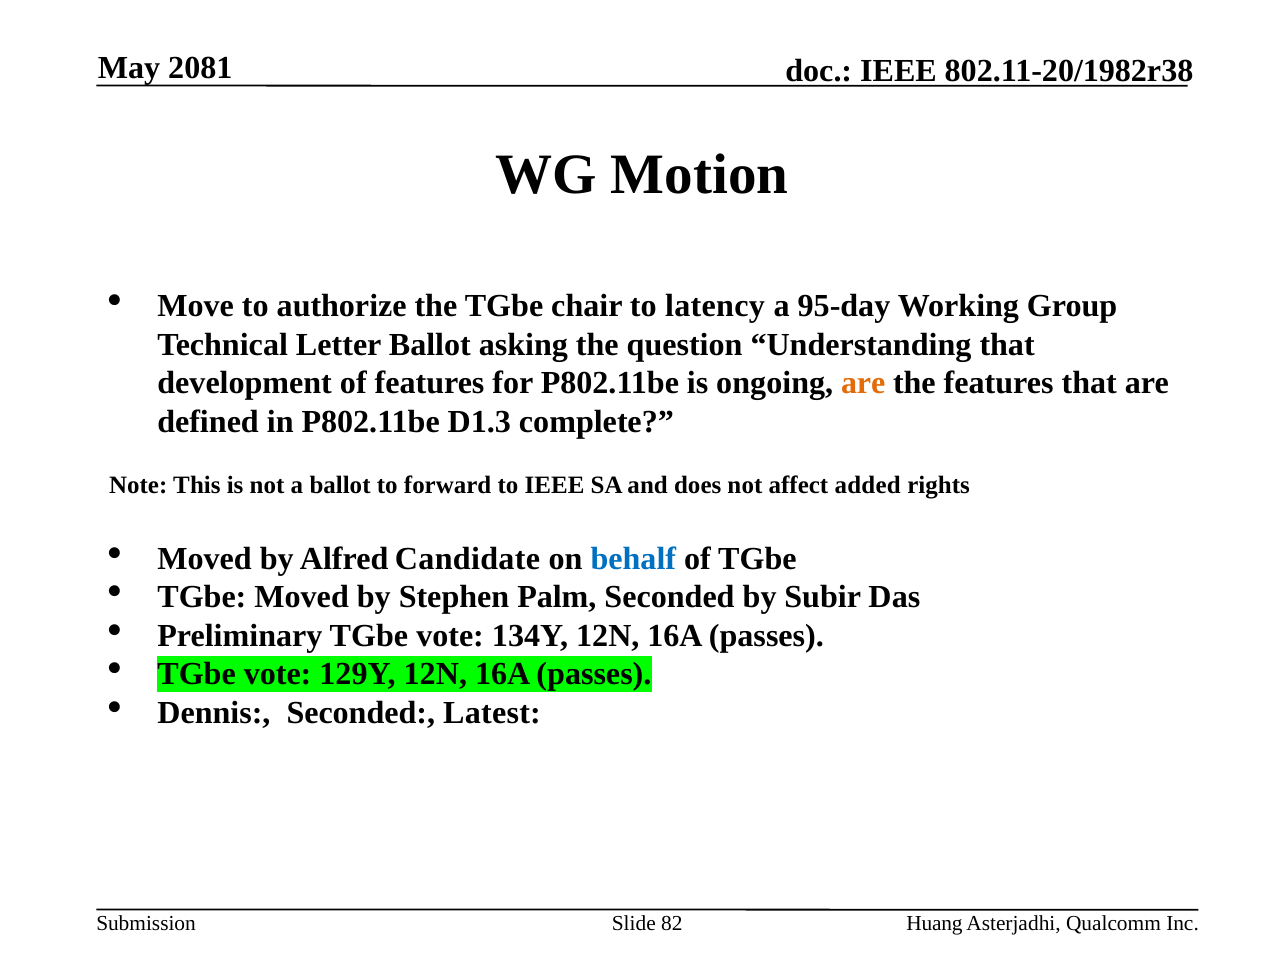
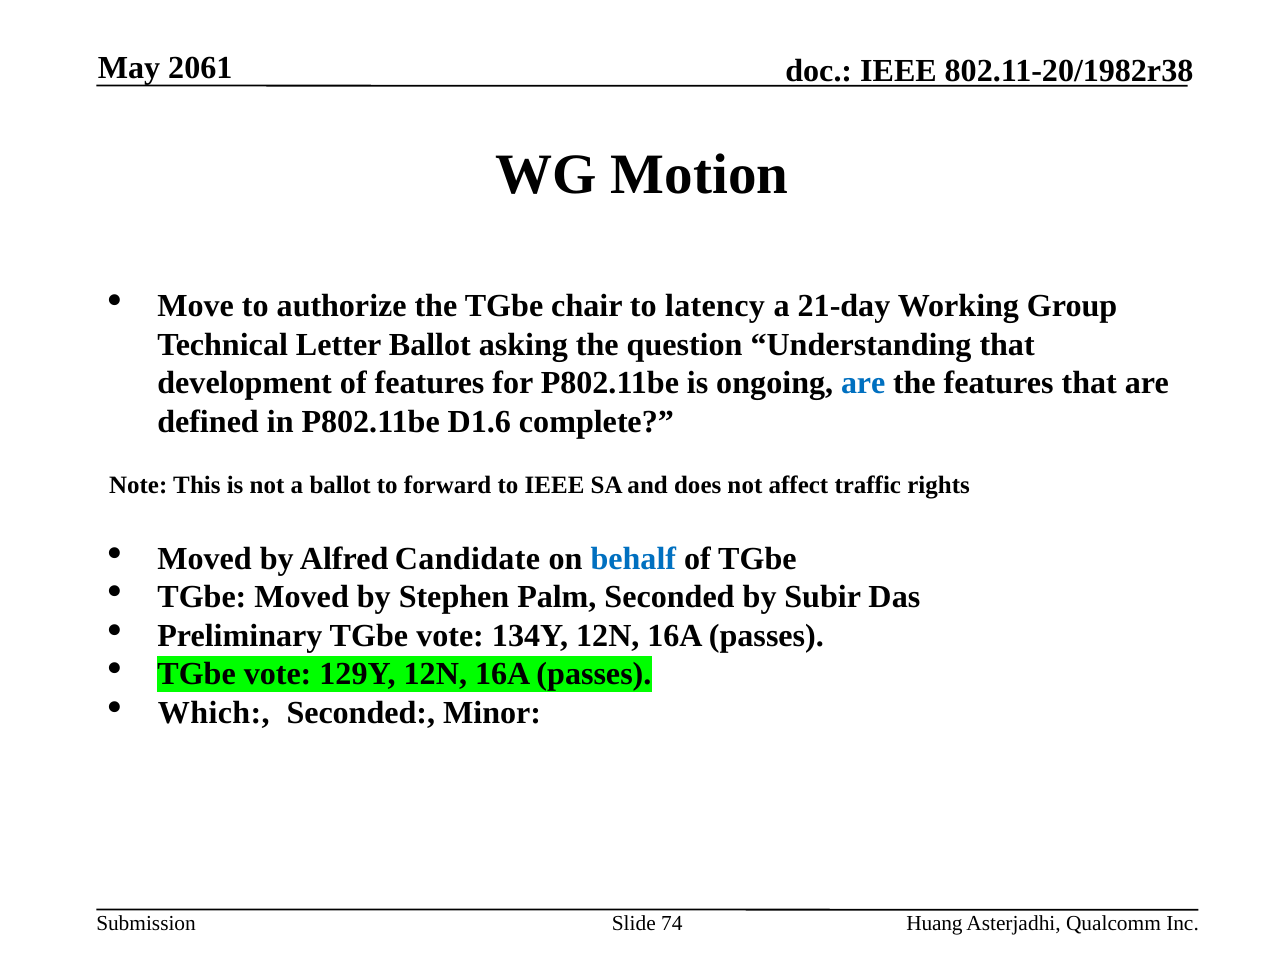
2081: 2081 -> 2061 (200, 68)
95-day: 95-day -> 21-day (844, 306)
are colour: orange -> blue (863, 383)
D1.3: D1.3 -> D1.6 (479, 422)
added: added -> traffic (868, 485)
Dennis: Dennis -> Which (214, 713)
Latest: Latest -> Minor (492, 713)
82: 82 -> 74 (672, 924)
